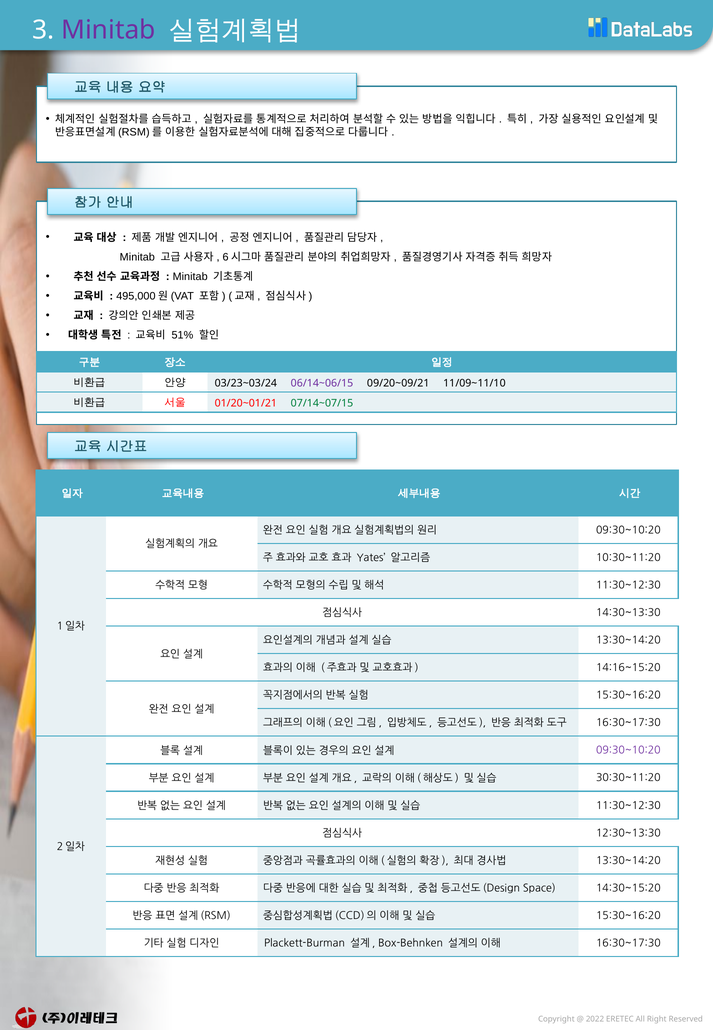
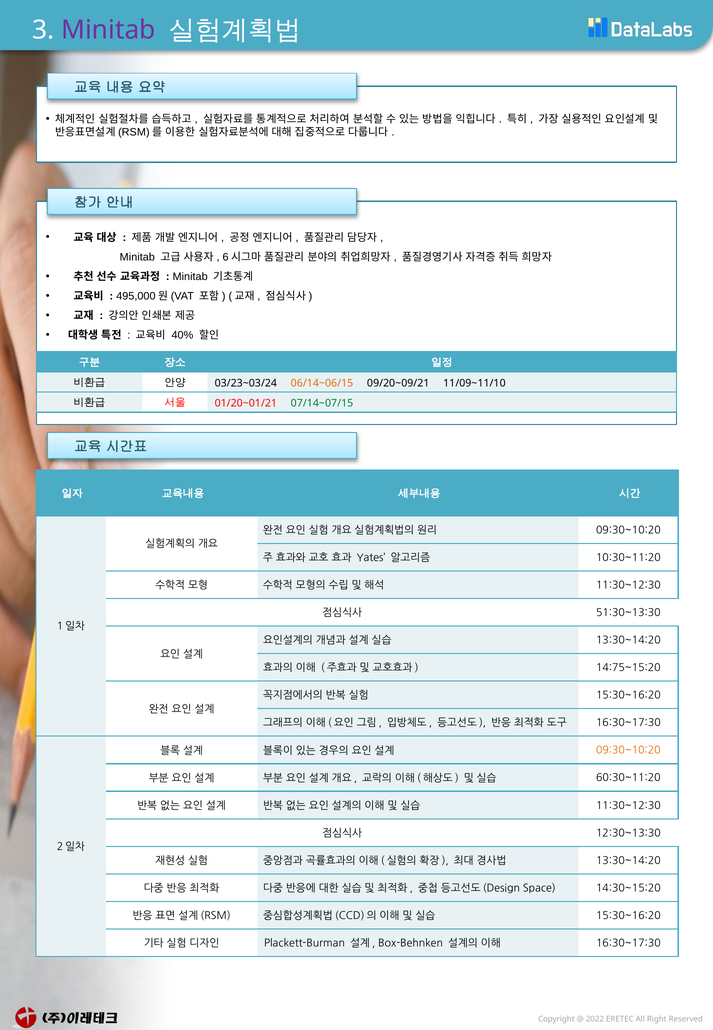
51%: 51% -> 40% (182, 335)
06/14~06/15 colour: purple -> orange (322, 383)
14:30~13:30: 14:30~13:30 -> 51:30~13:30 (628, 613)
14:16~15:20: 14:16~15:20 -> 14:75~15:20 (628, 668)
09:30~10:20 colour: purple -> orange (628, 750)
30:30~11:20: 30:30~11:20 -> 60:30~11:20 (628, 778)
